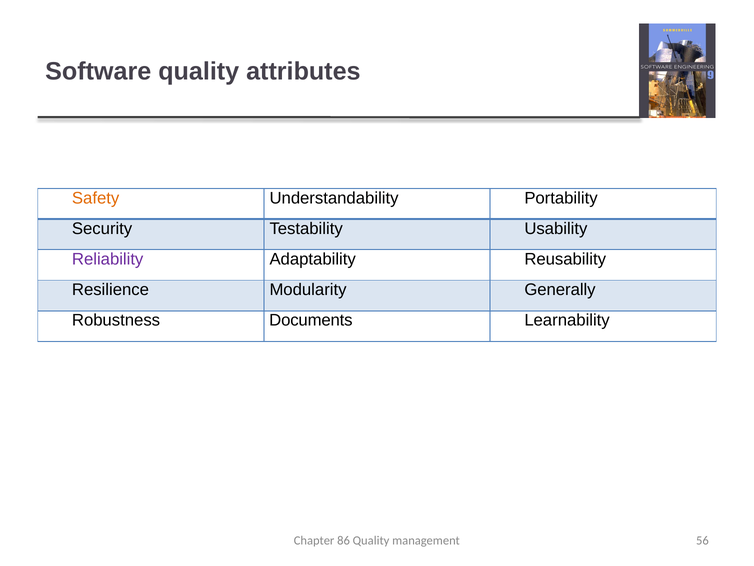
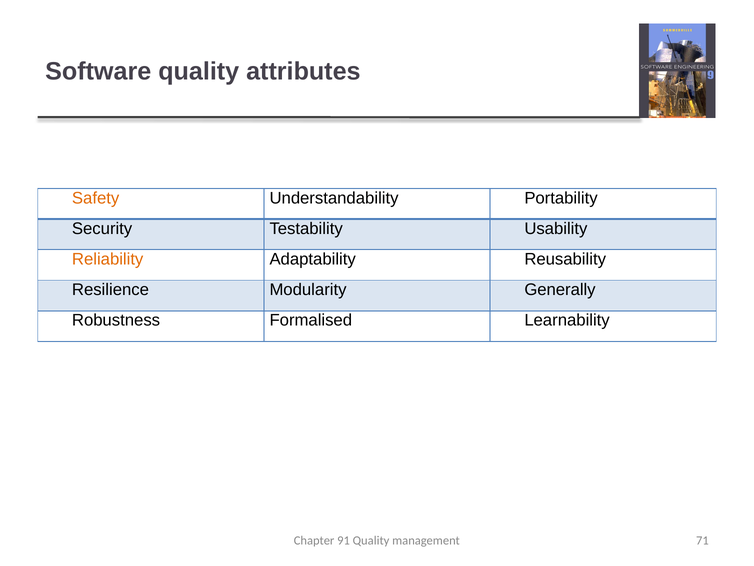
Reliability colour: purple -> orange (108, 259)
Documents: Documents -> Formalised (311, 320)
86: 86 -> 91 (344, 540)
56: 56 -> 71 (702, 540)
